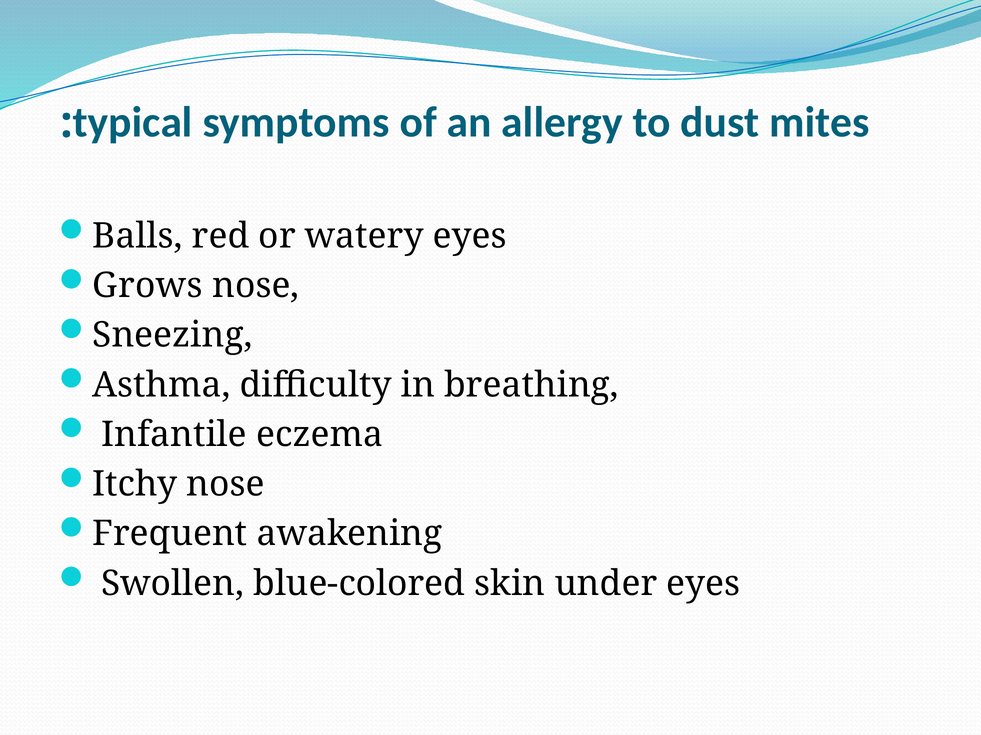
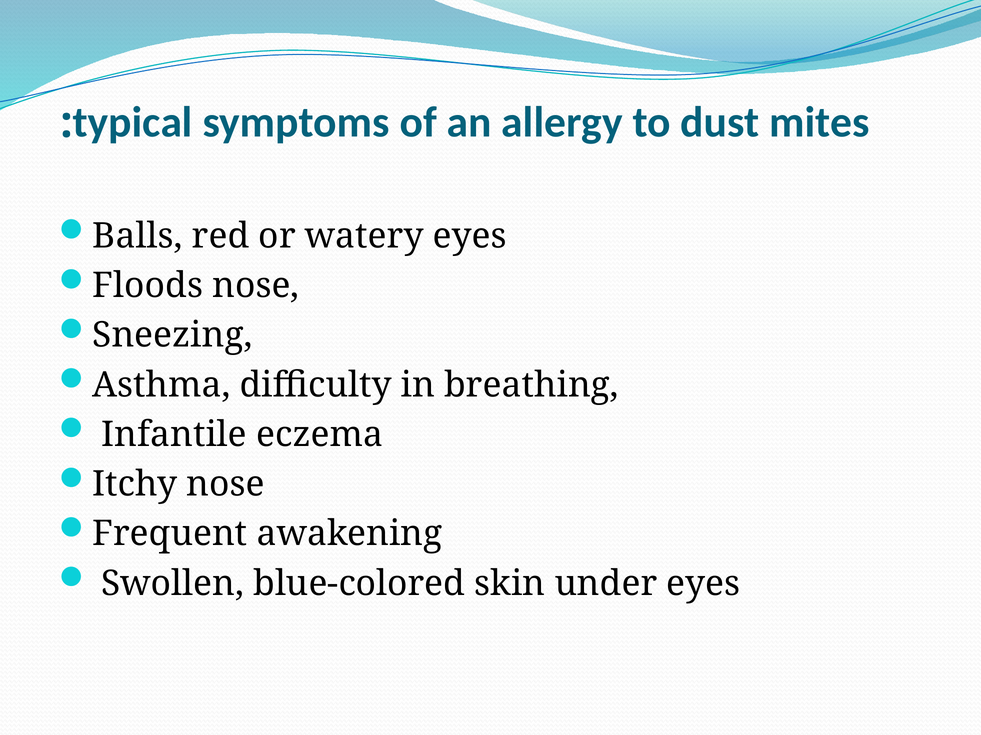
Grows: Grows -> Floods (148, 286)
